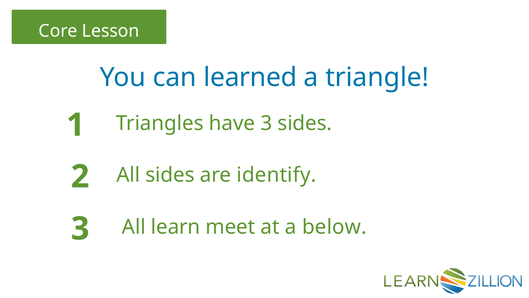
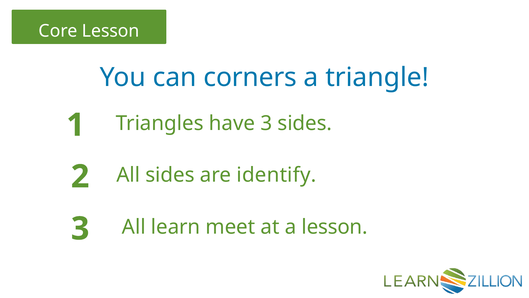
learned: learned -> corners (250, 77)
a below: below -> lesson (335, 227)
